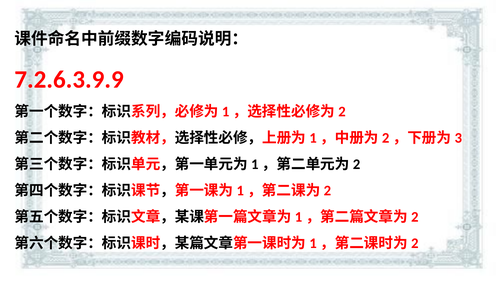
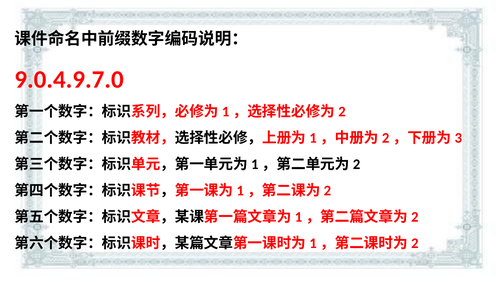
7.2.6.3.9.9: 7.2.6.3.9.9 -> 9.0.4.9.7.0 (69, 79)
